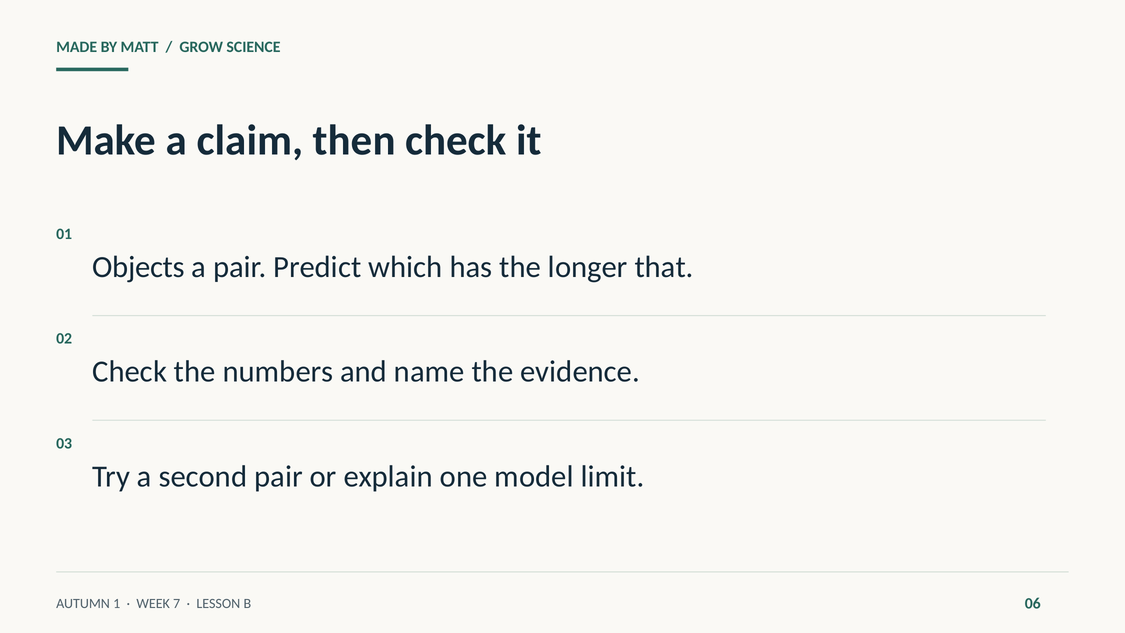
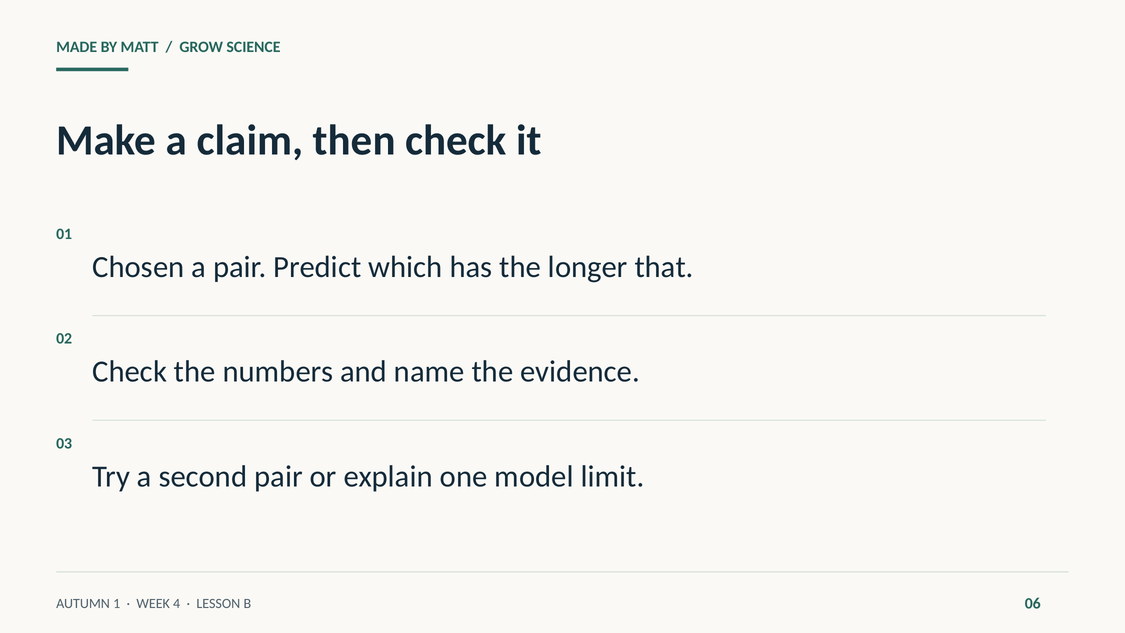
Objects: Objects -> Chosen (138, 267)
7: 7 -> 4 (177, 603)
